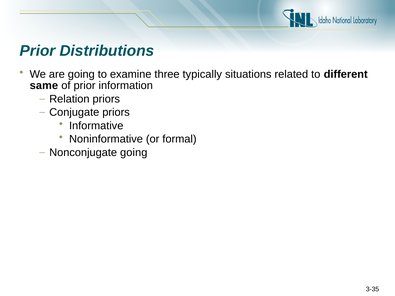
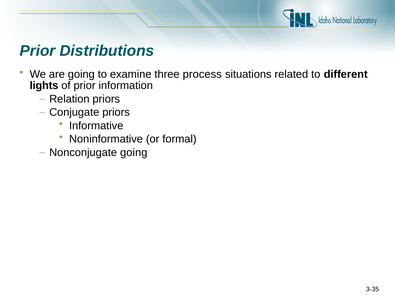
typically: typically -> process (202, 74)
same: same -> lights (44, 86)
